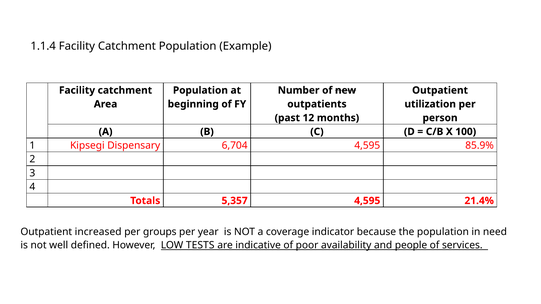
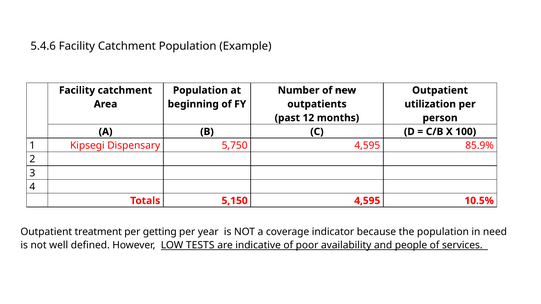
1.1.4: 1.1.4 -> 5.4.6 (43, 46)
6,704: 6,704 -> 5,750 (235, 146)
5,357: 5,357 -> 5,150 (235, 201)
21.4%: 21.4% -> 10.5% (479, 201)
increased: increased -> treatment (98, 232)
groups: groups -> getting (160, 232)
